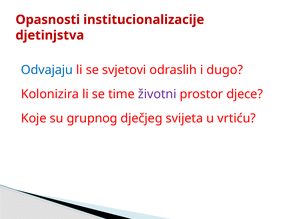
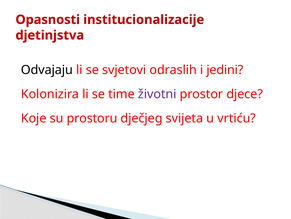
Odvajaju colour: blue -> black (47, 70)
dugo: dugo -> jedini (225, 70)
grupnog: grupnog -> prostoru (92, 118)
